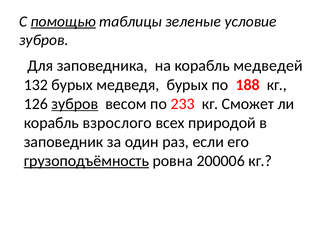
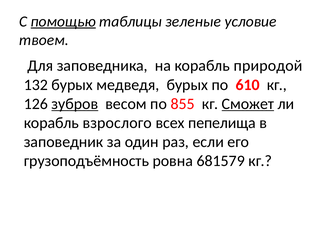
зубров: зубров -> твоем (44, 40)
медведей: медведей -> природой (268, 66)
188: 188 -> 610 (248, 85)
233: 233 -> 855 (183, 104)
Сможет underline: none -> present (248, 104)
природой: природой -> пепелища (222, 123)
грузоподъёмность underline: present -> none (86, 161)
200006: 200006 -> 681579 (221, 161)
